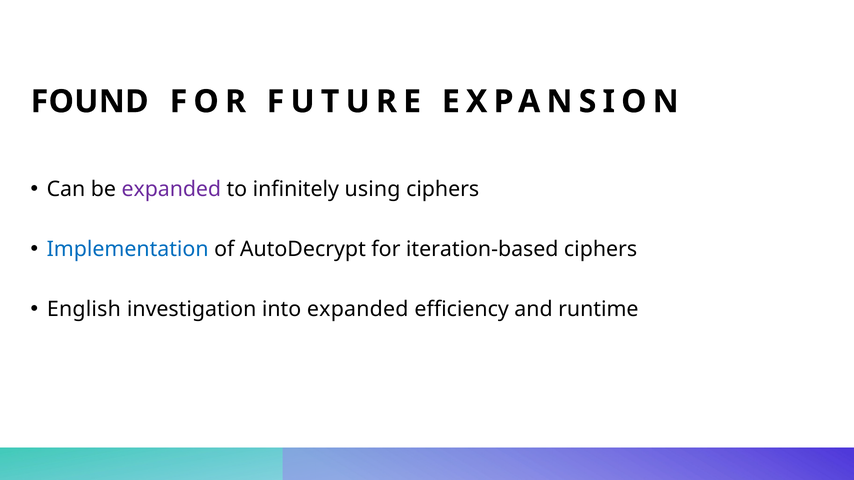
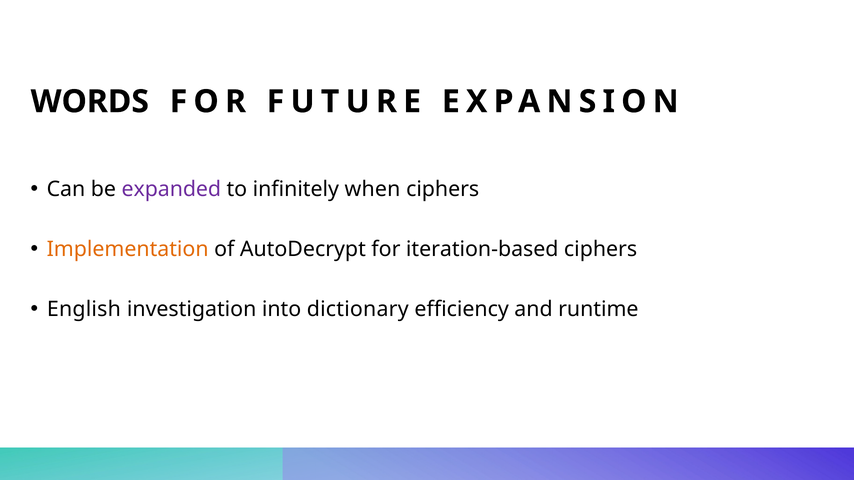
FOUND: FOUND -> WORDS (90, 102)
using: using -> when (372, 189)
Implementation colour: blue -> orange (128, 250)
into expanded: expanded -> dictionary (358, 310)
